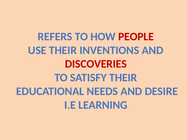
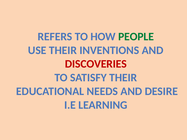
PEOPLE colour: red -> green (136, 37)
